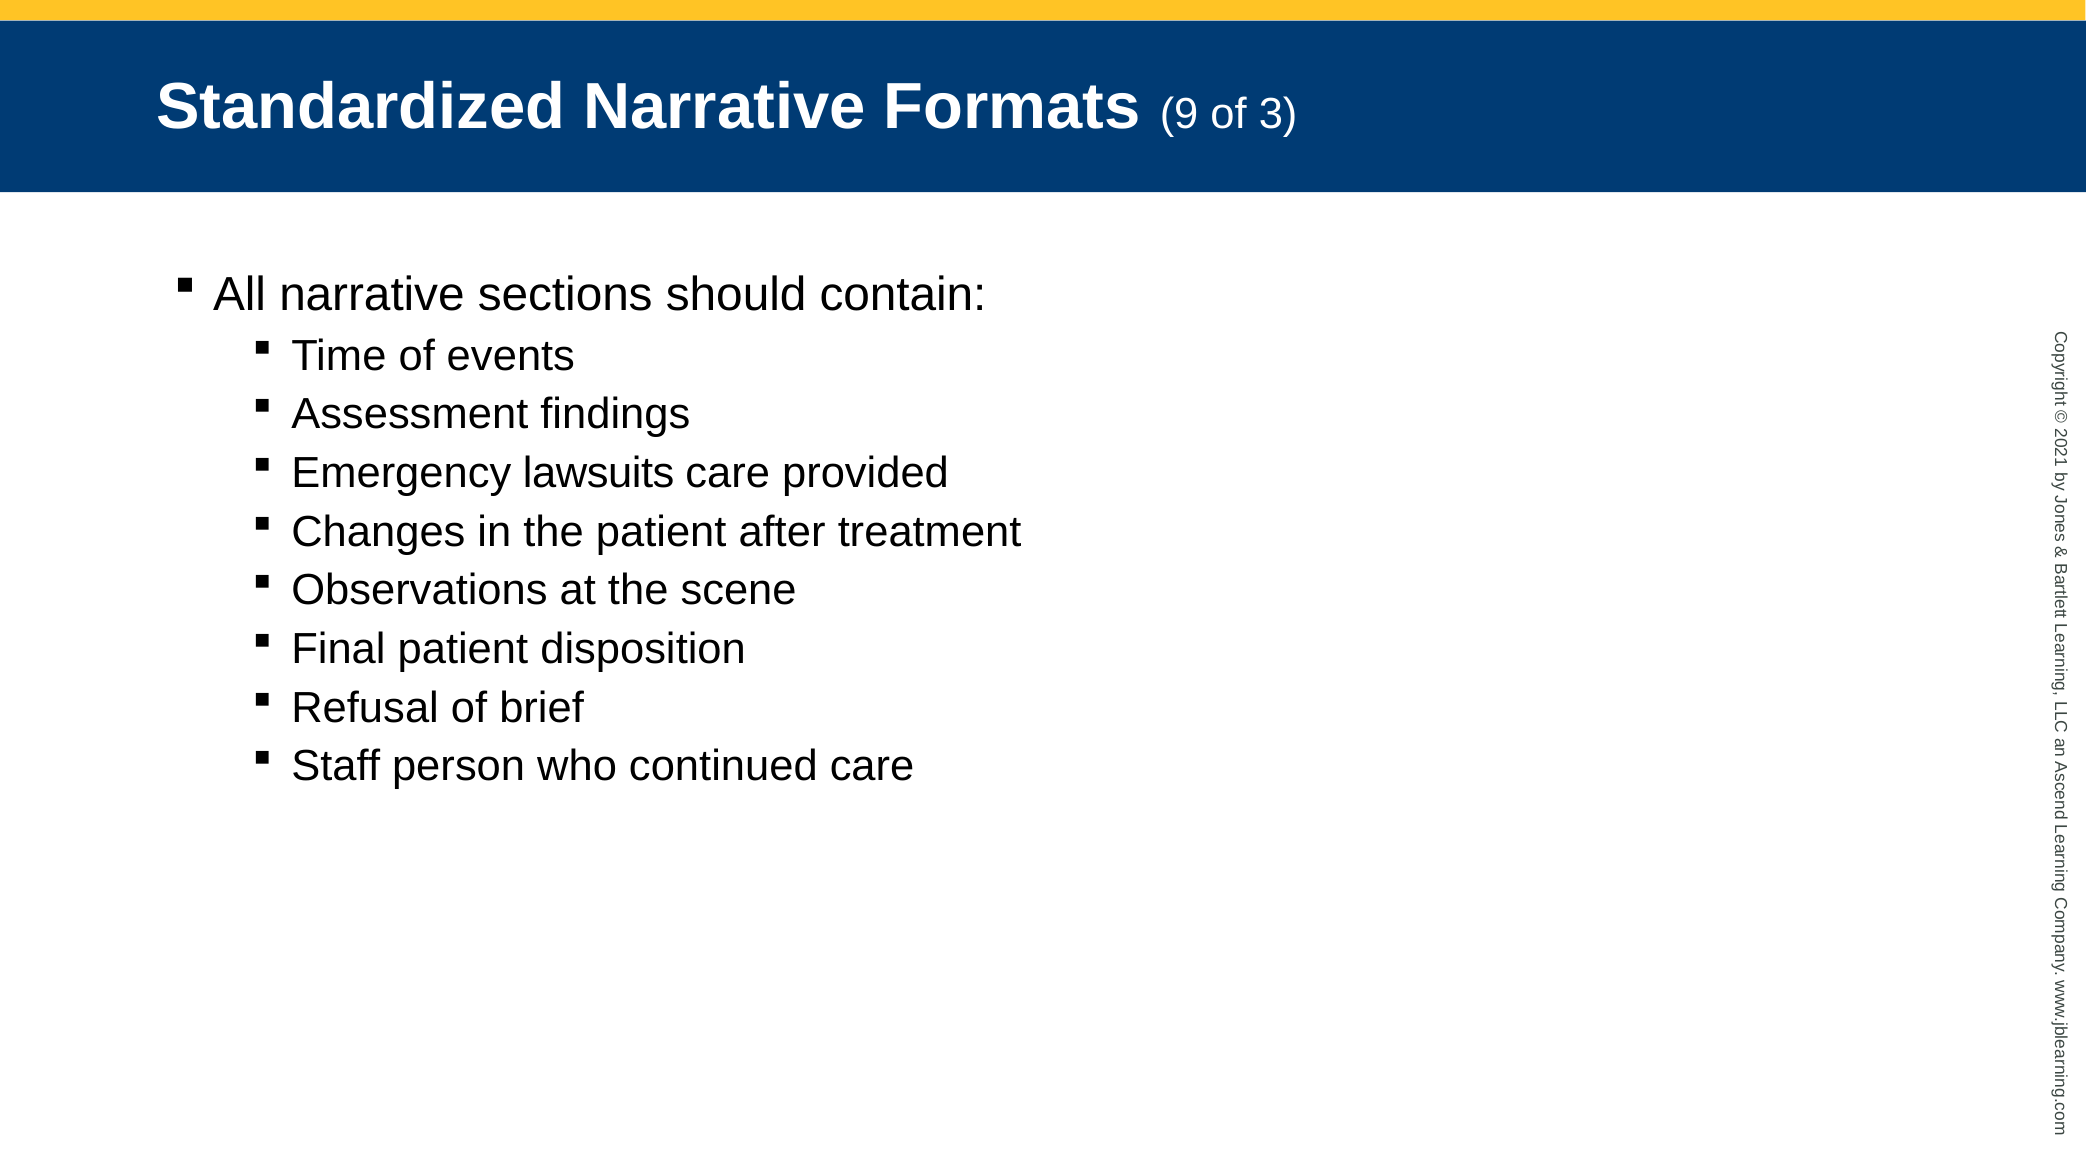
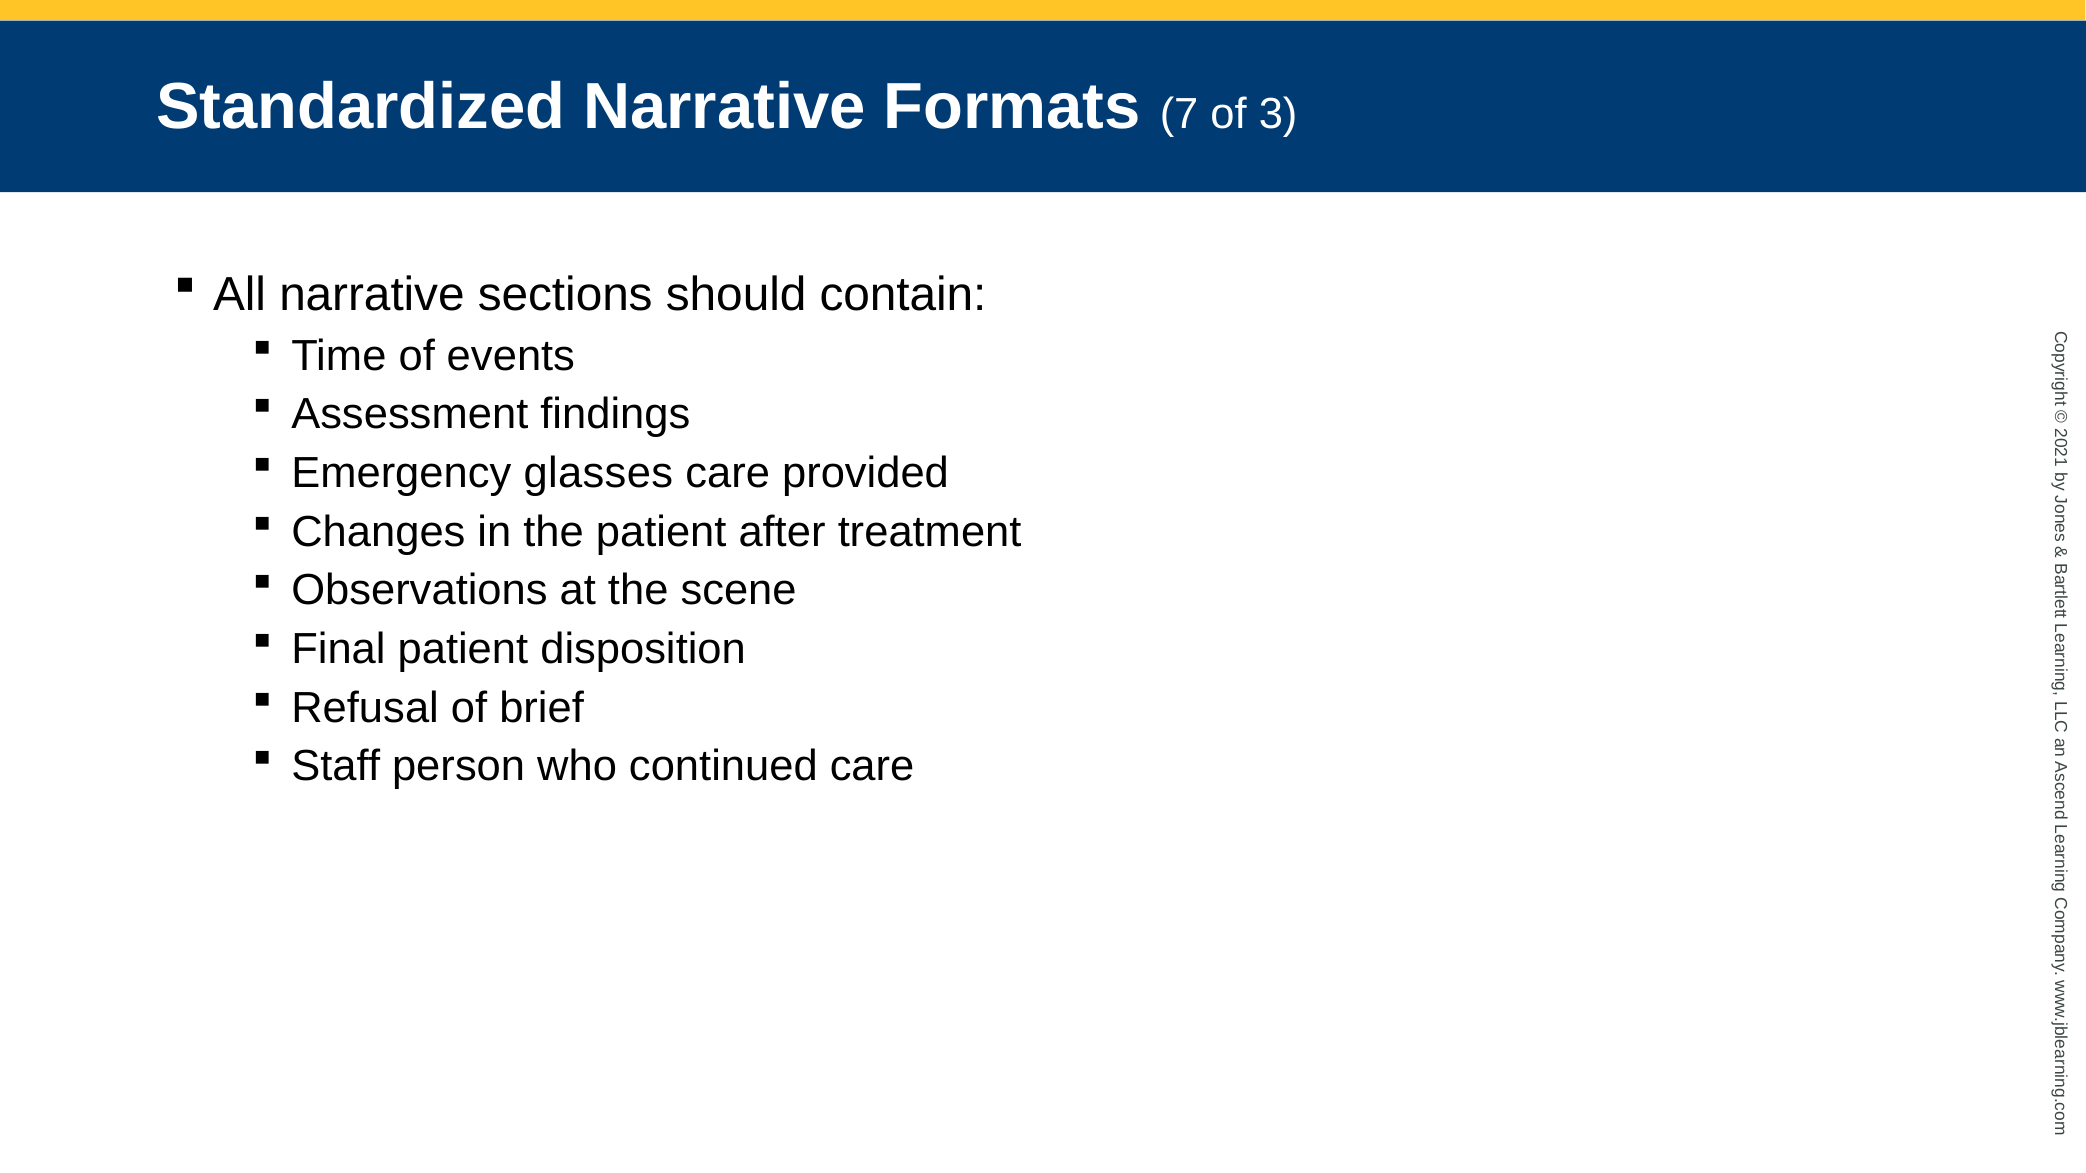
9: 9 -> 7 (1179, 114)
lawsuits: lawsuits -> glasses (598, 473)
